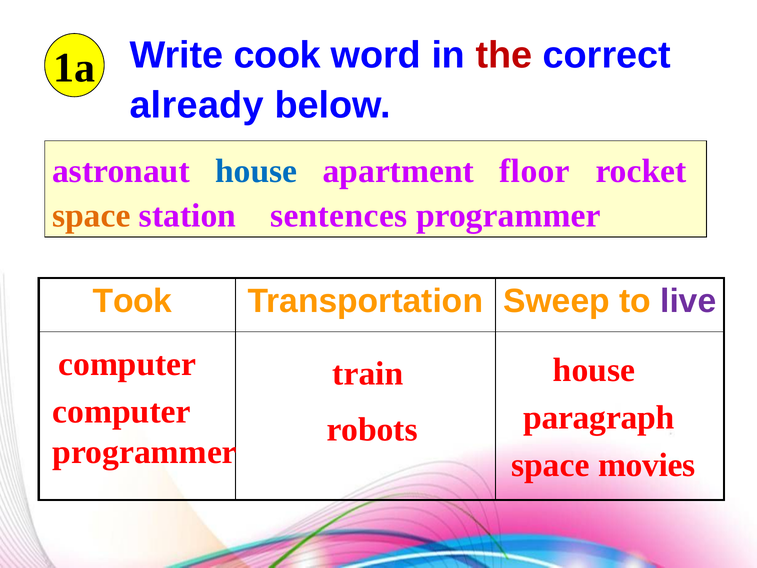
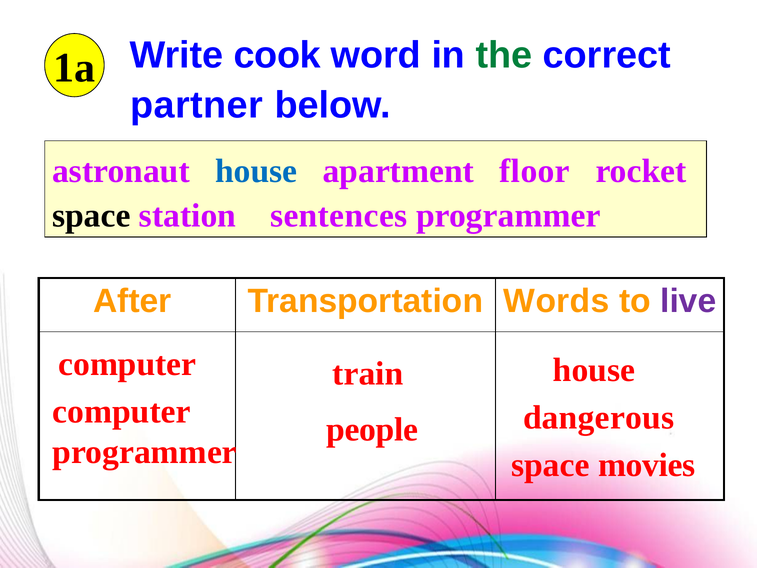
the colour: red -> green (504, 55)
already: already -> partner (197, 105)
space colour: orange -> black (91, 215)
Took: Took -> After (132, 301)
Sweep: Sweep -> Words (556, 301)
paragraph: paragraph -> dangerous (599, 417)
robots: robots -> people (372, 429)
